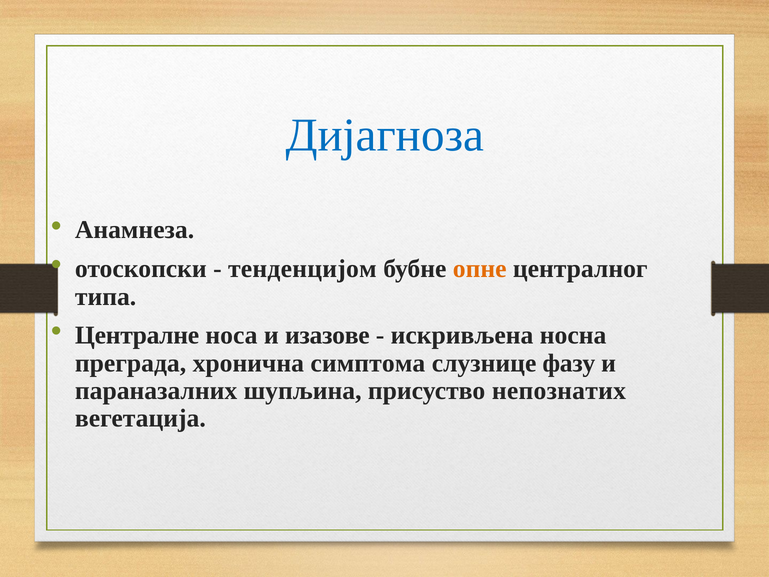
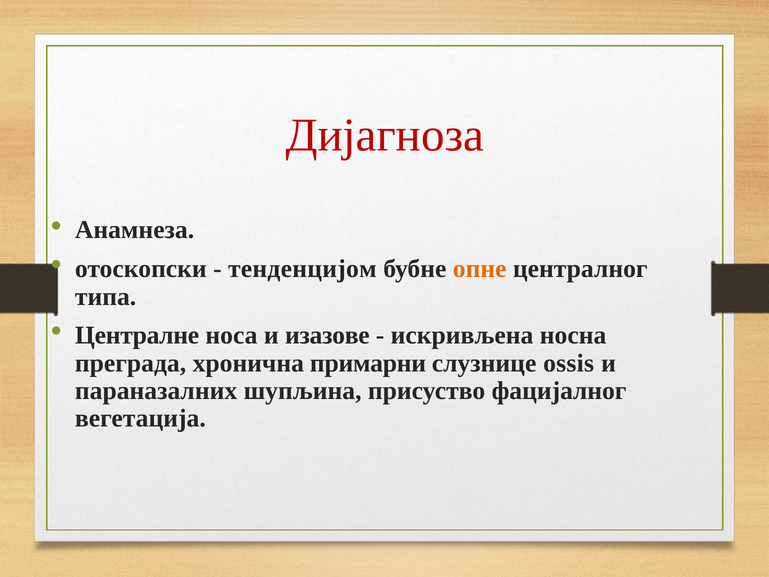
Дијагноза colour: blue -> red (385, 135)
симптома: симптома -> примарни (368, 363)
фазу: фазу -> ossis (569, 363)
непознатих: непознатих -> фацијалног (559, 391)
